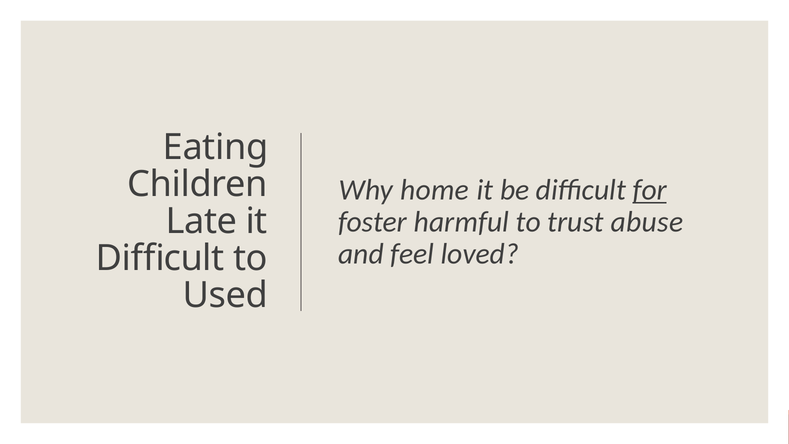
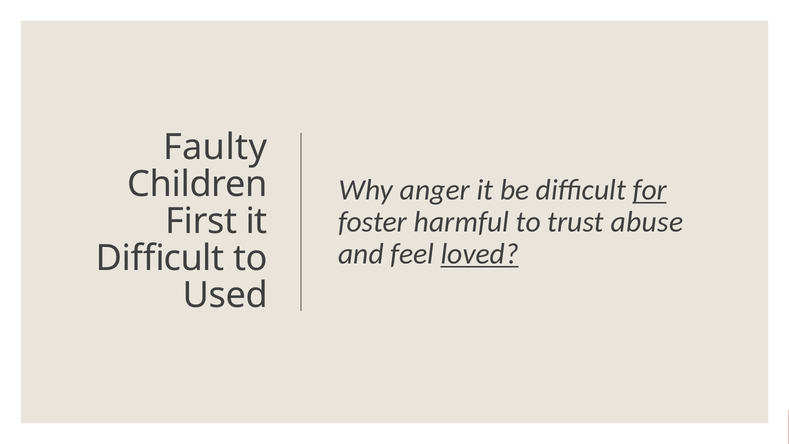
Eating: Eating -> Faulty (215, 147)
home: home -> anger (435, 190)
Late: Late -> First (201, 221)
loved underline: none -> present (480, 254)
